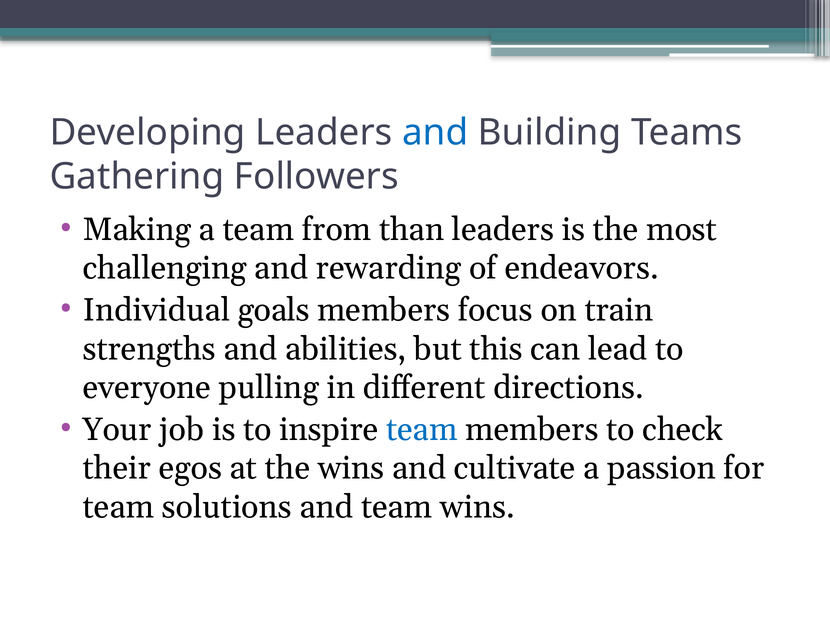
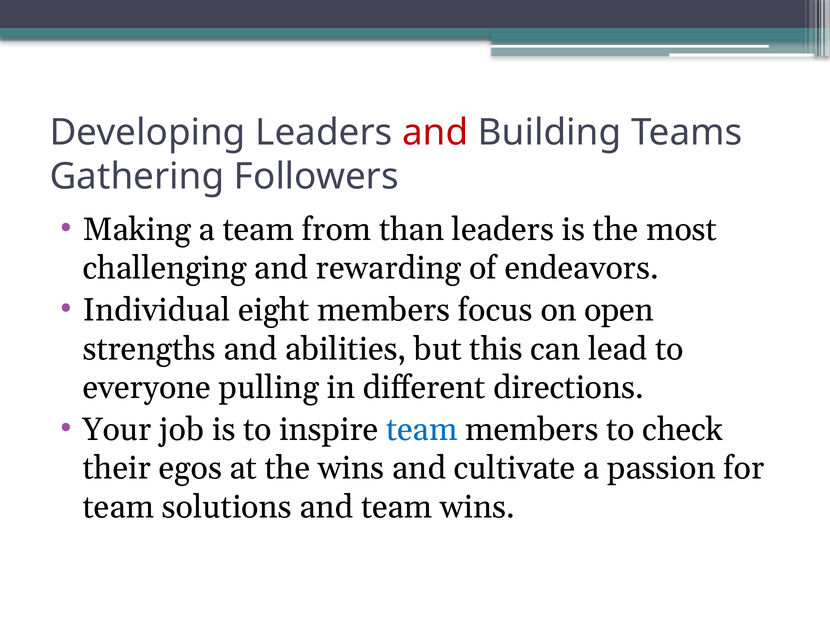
and colour: blue -> red (435, 133)
goals: goals -> eight (274, 311)
train: train -> open (619, 311)
